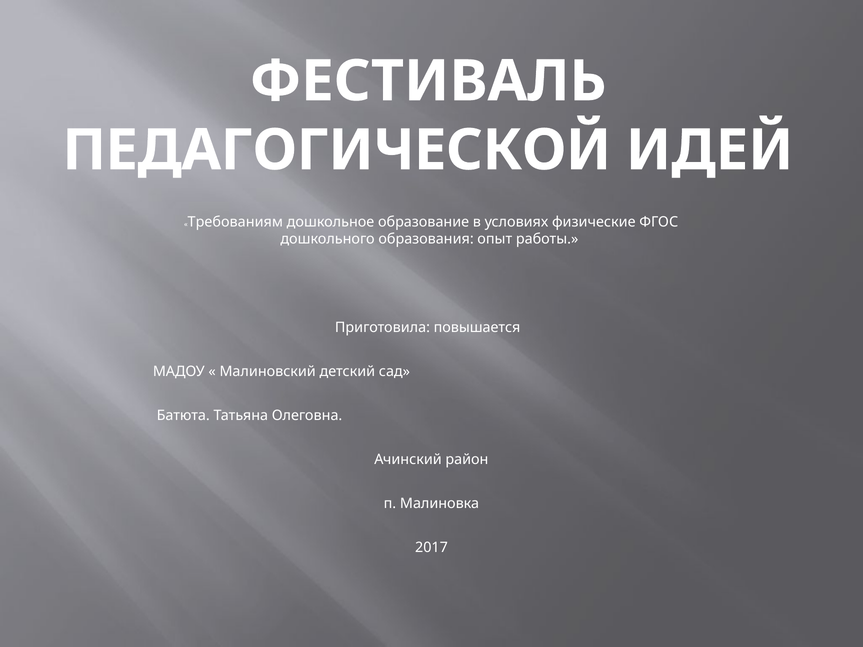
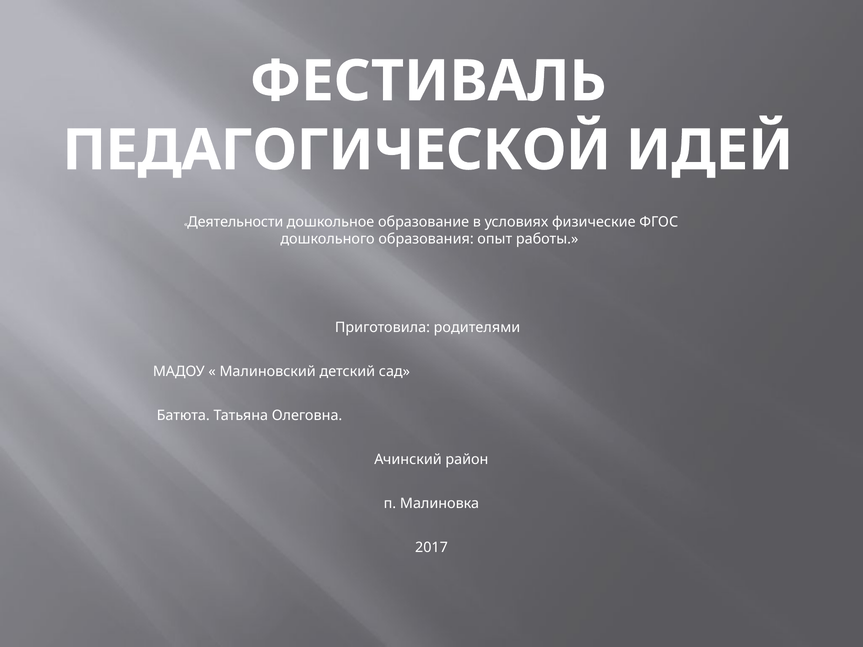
Требованиям: Требованиям -> Деятельности (235, 222)
повышается: повышается -> родителями (477, 327)
